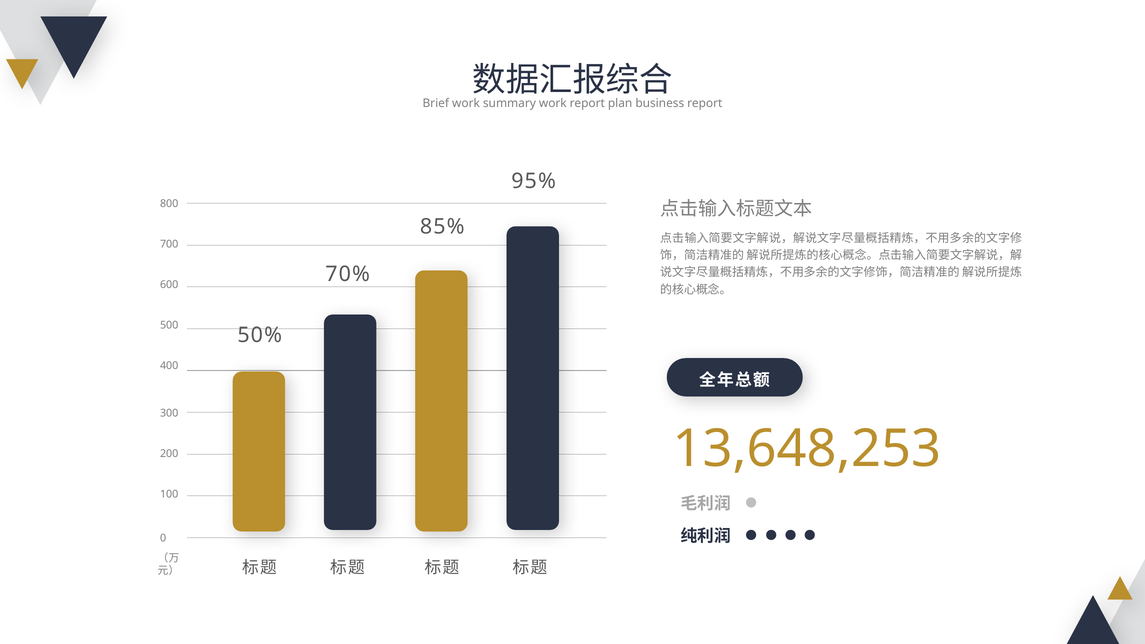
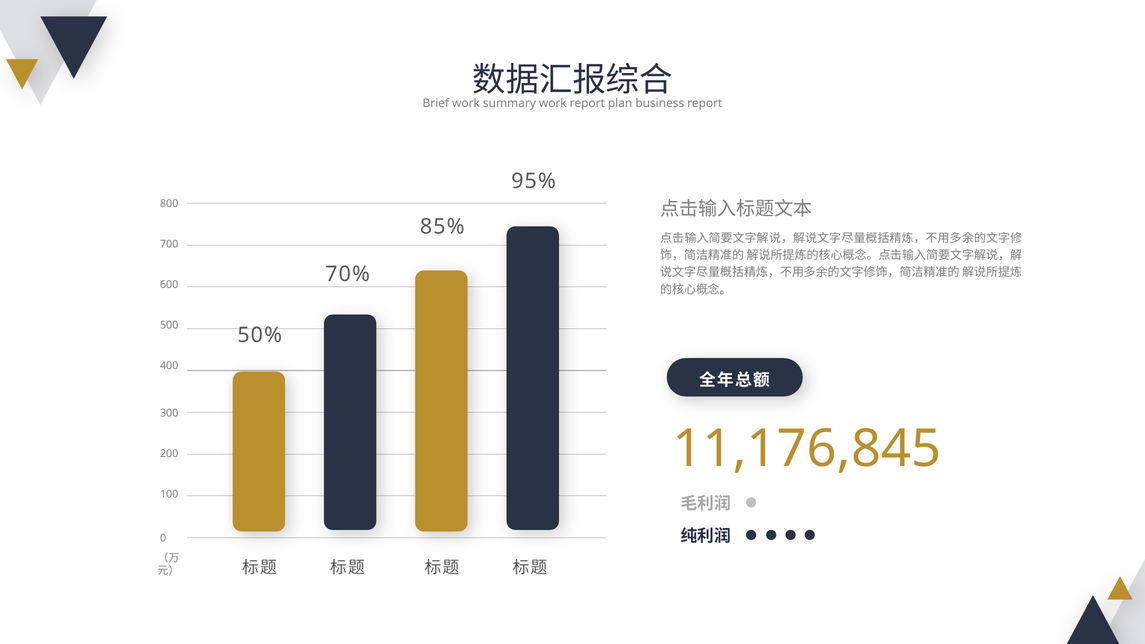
13,648,253: 13,648,253 -> 11,176,845 (807, 449)
